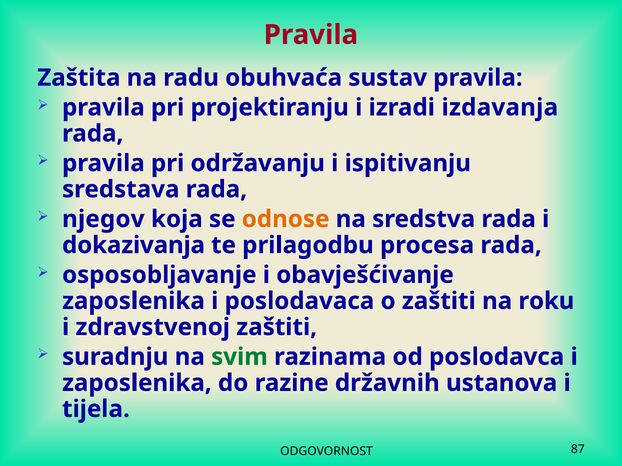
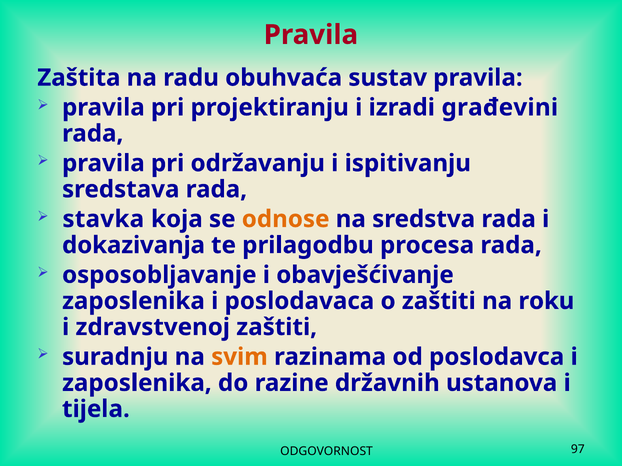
izdavanja: izdavanja -> građevini (500, 108)
njegov: njegov -> stavka (103, 219)
svim colour: green -> orange (239, 357)
87: 87 -> 97 (578, 450)
